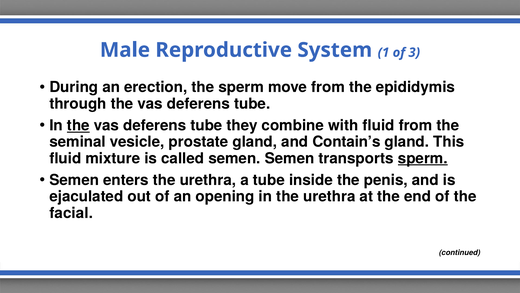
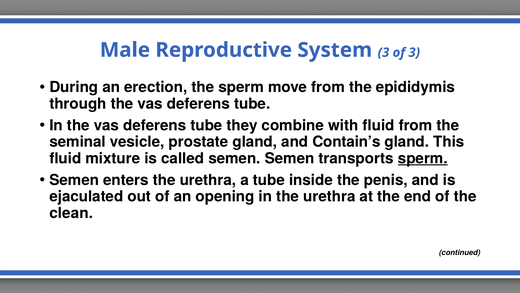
System 1: 1 -> 3 (383, 52)
the underline: present -> none (78, 125)
facial: facial -> clean (71, 213)
